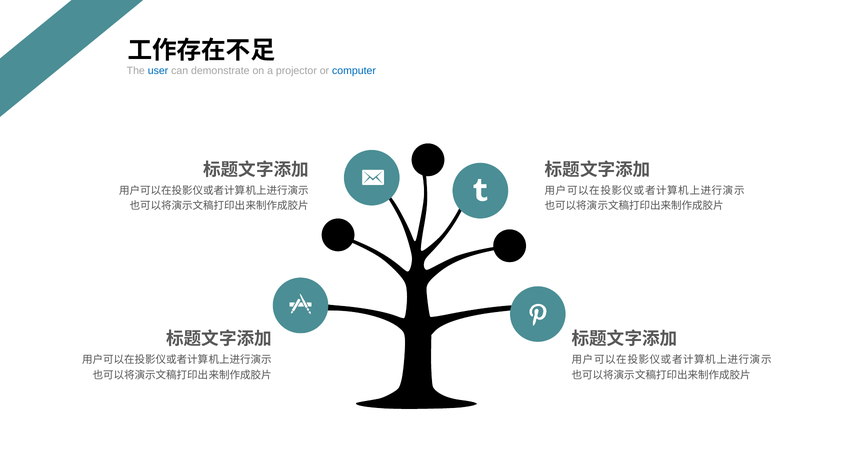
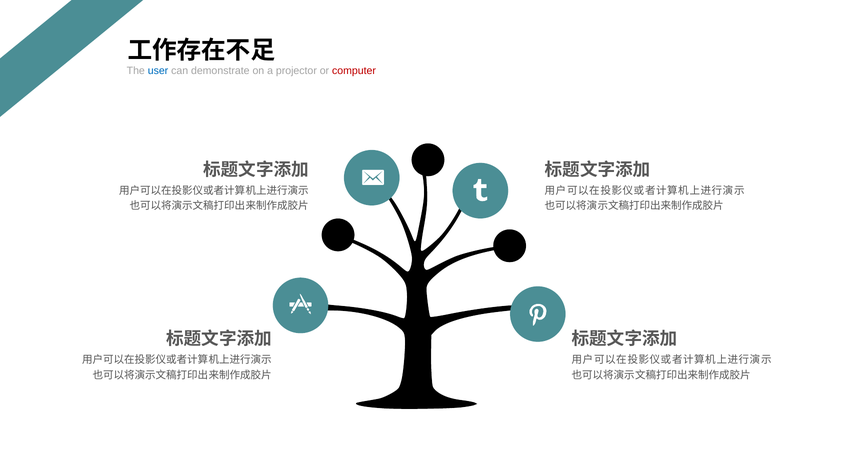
computer colour: blue -> red (354, 71)
